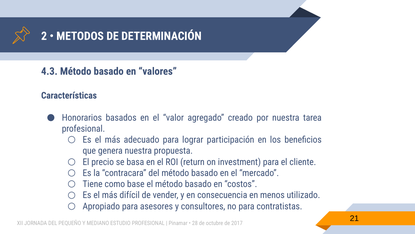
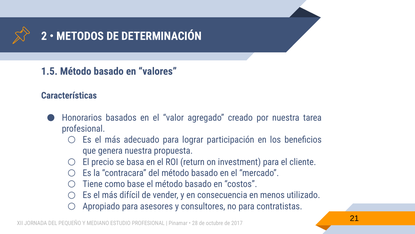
4.3: 4.3 -> 1.5 (49, 71)
